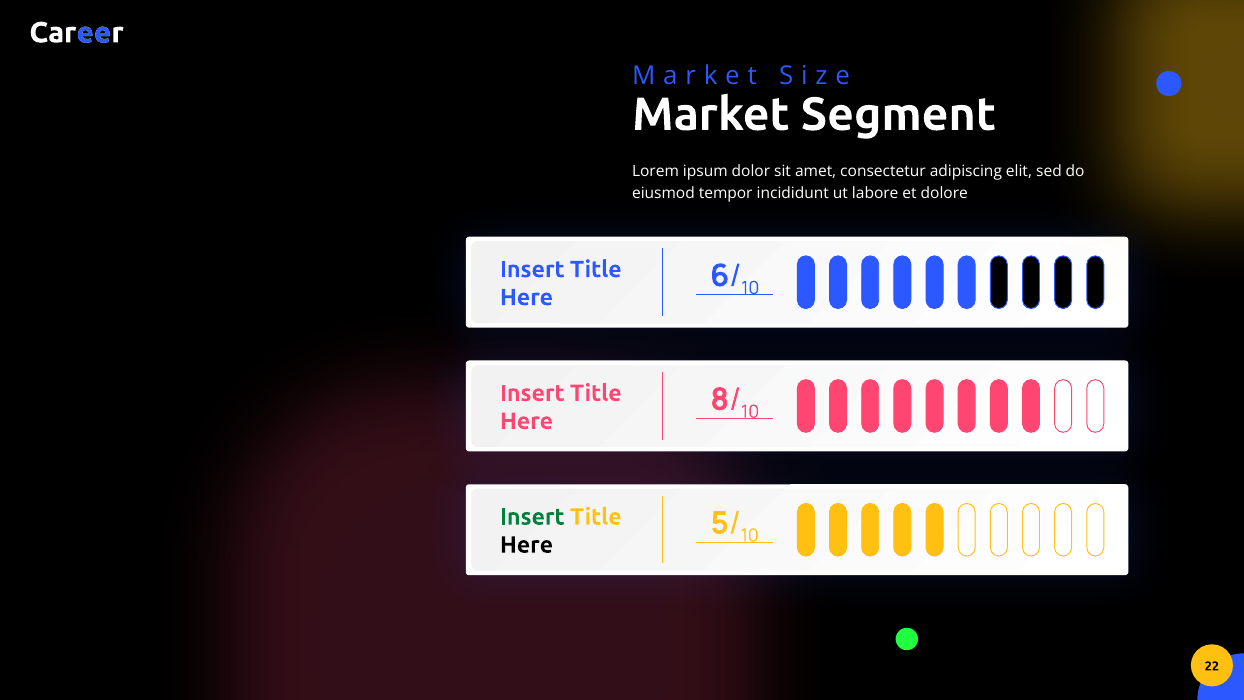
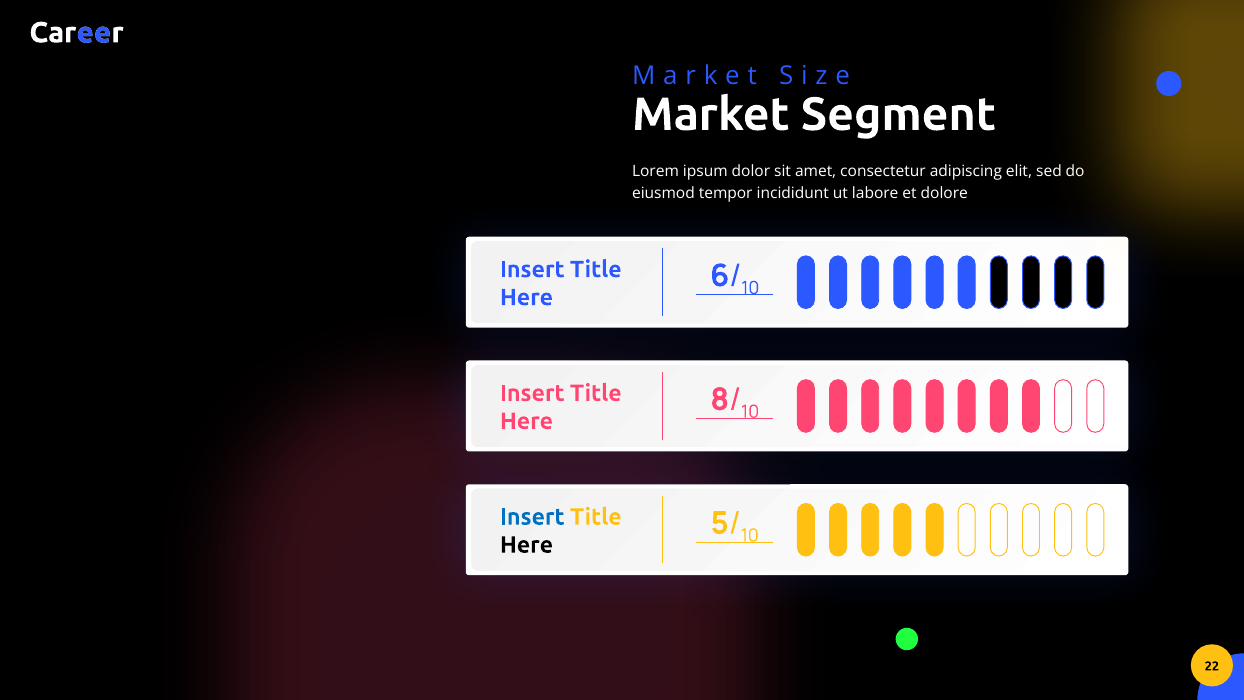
Insert colour: green -> blue (532, 517)
